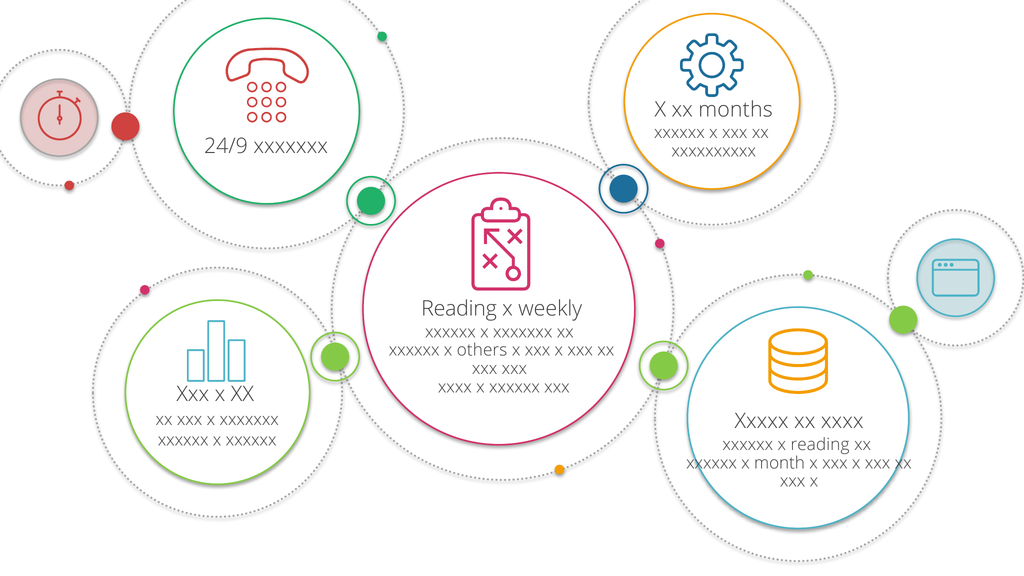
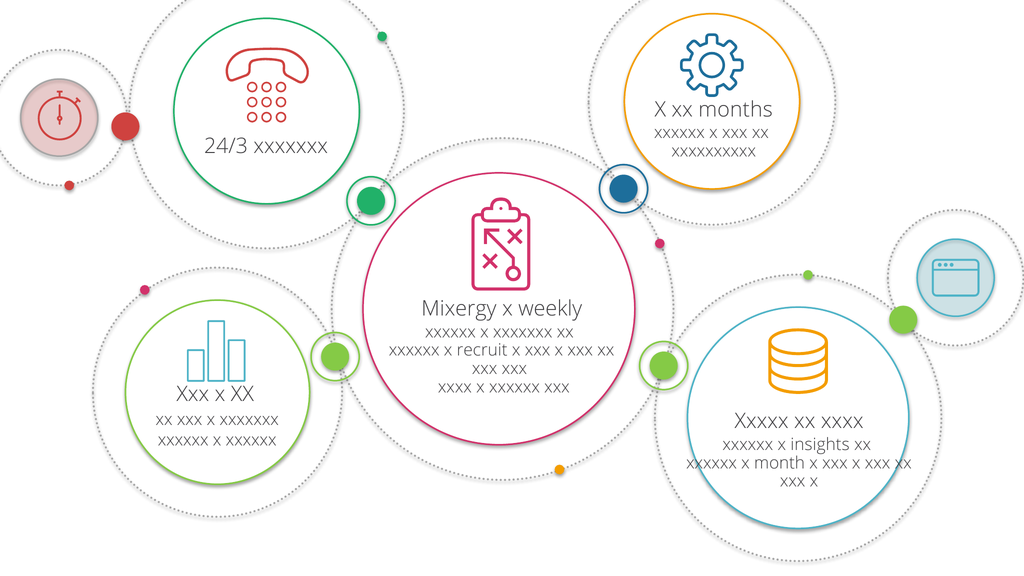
24/9: 24/9 -> 24/3 (226, 146)
Reading: Reading -> Mixergy (459, 309)
others: others -> recruit (482, 350)
x reading: reading -> insights (820, 445)
